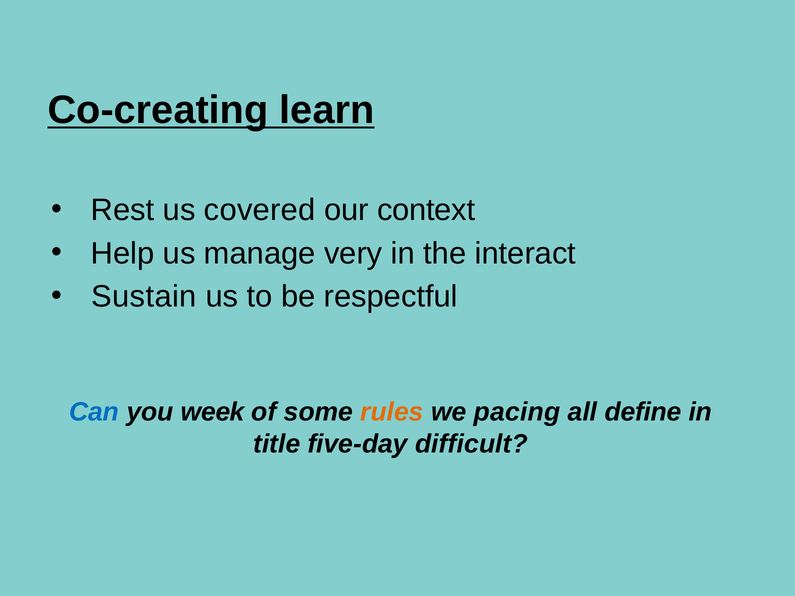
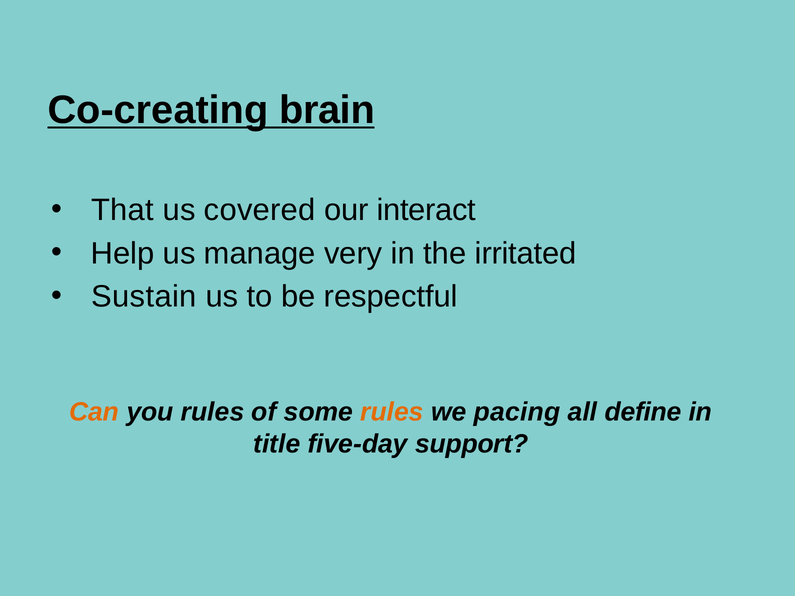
learn: learn -> brain (327, 110)
Rest: Rest -> That (122, 210)
context: context -> interact (426, 210)
interact: interact -> irritated (526, 253)
Can colour: blue -> orange (94, 412)
you week: week -> rules (213, 412)
difficult: difficult -> support (472, 444)
